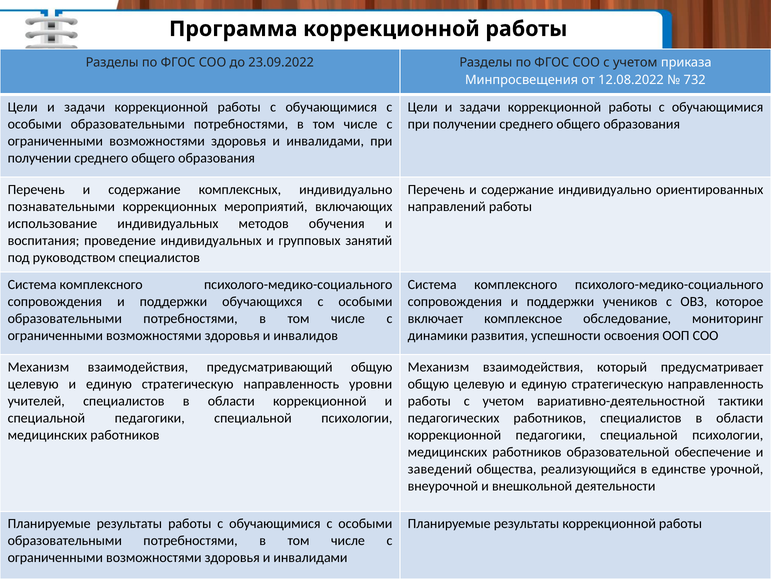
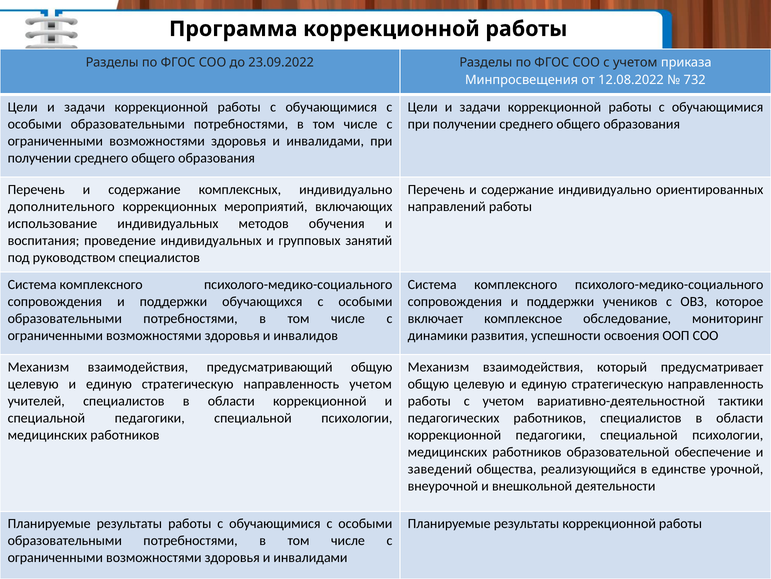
познавательными: познавательными -> дополнительного (61, 206)
направленность уровни: уровни -> учетом (371, 384)
